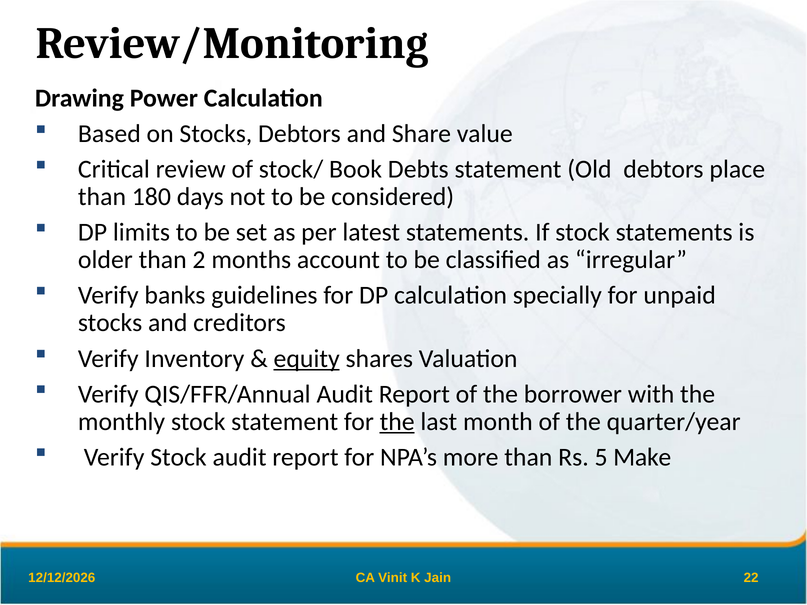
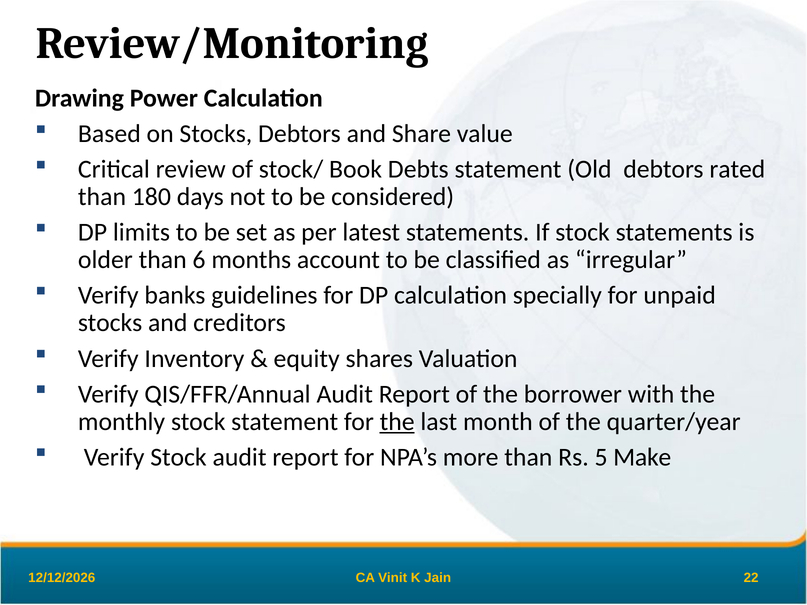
place: place -> rated (737, 169)
2: 2 -> 6 (199, 260)
equity underline: present -> none (307, 359)
